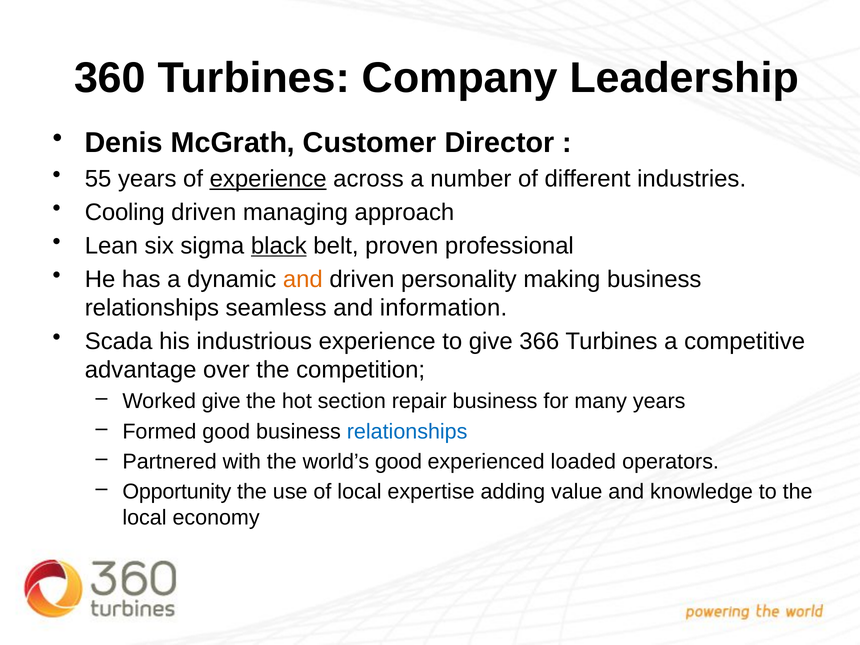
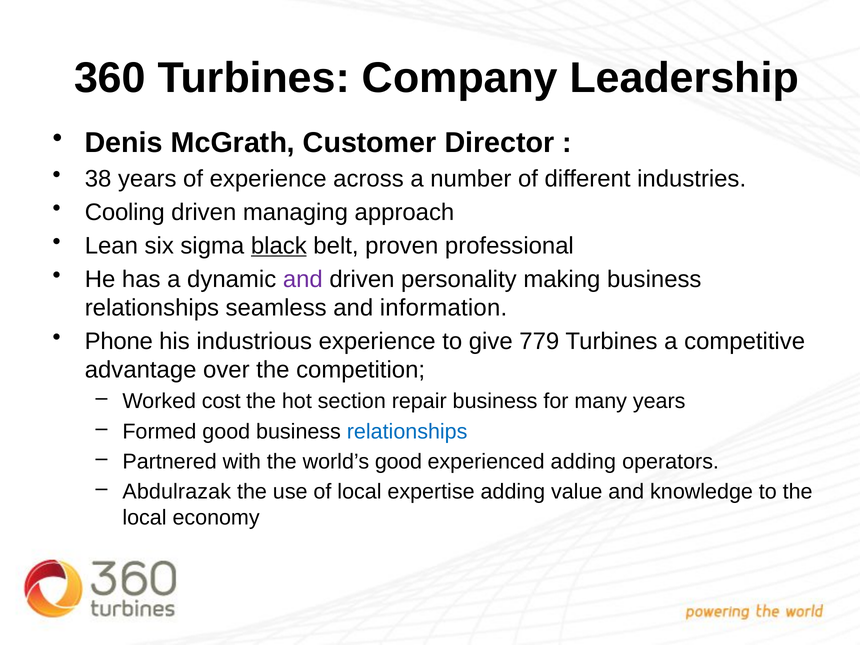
55: 55 -> 38 (98, 179)
experience underline: present -> none (268, 179)
and colour: orange -> purple (303, 279)
Scada: Scada -> Phone (119, 341)
366: 366 -> 779 (539, 341)
Worked give: give -> cost (221, 401)
experienced loaded: loaded -> adding (583, 462)
Opportunity: Opportunity -> Abdulrazak (177, 492)
